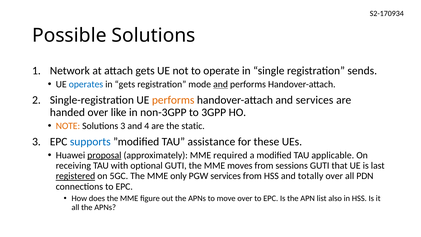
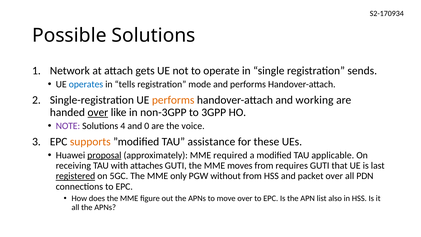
in gets: gets -> tells (125, 84)
and underline: present -> none (221, 84)
and services: services -> working (315, 100)
over underline: none -> present (98, 112)
NOTE colour: orange -> purple (68, 126)
Solutions 3: 3 -> 4 (123, 126)
4: 4 -> 0 (147, 126)
static: static -> voice (193, 126)
supports colour: blue -> orange (90, 142)
optional: optional -> attaches (147, 166)
sessions: sessions -> requires (292, 166)
PGW services: services -> without (226, 176)
totally: totally -> packet (311, 176)
